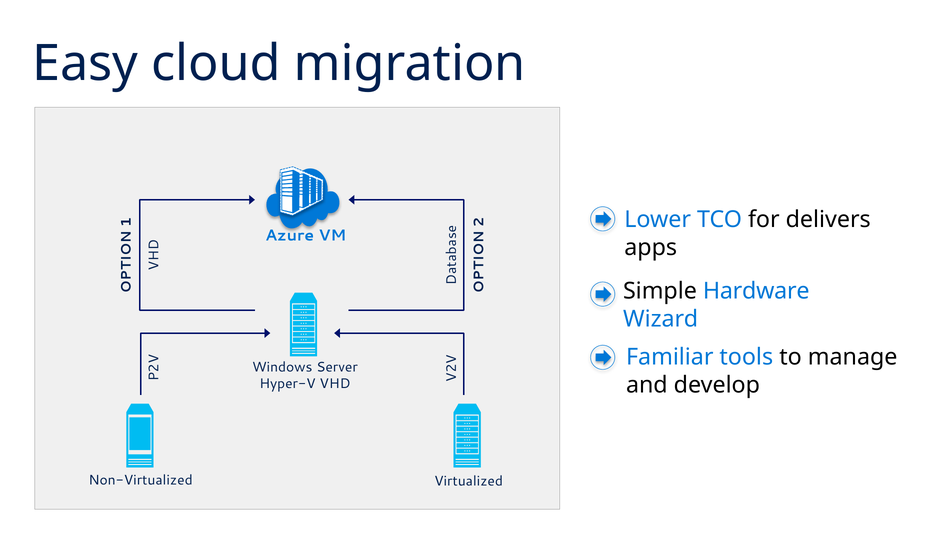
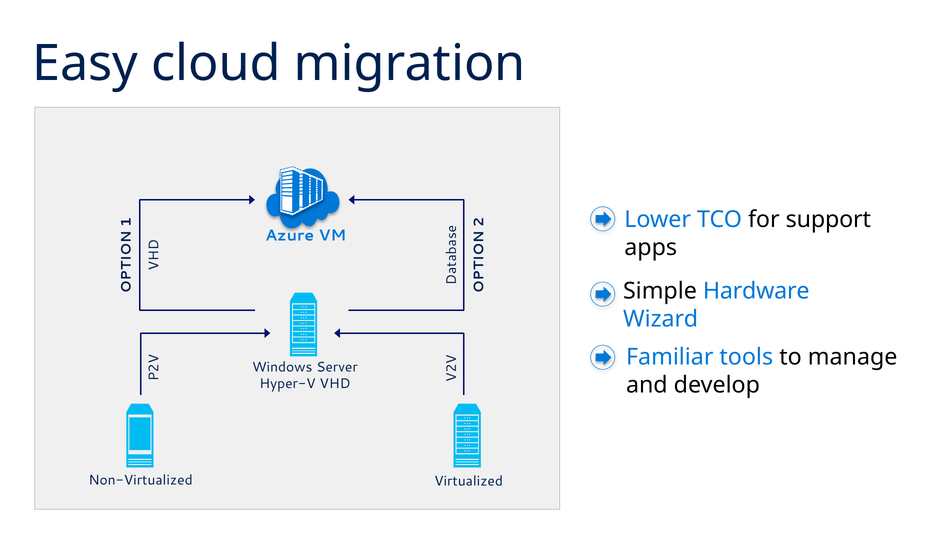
delivers: delivers -> support (828, 219)
